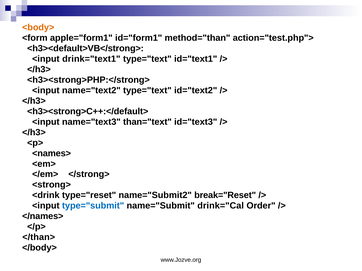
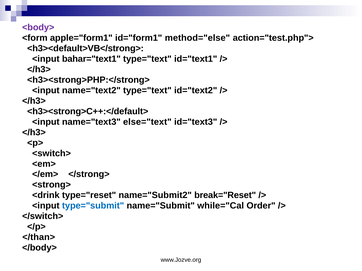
<body> colour: orange -> purple (38, 28)
method="than: method="than -> method="else (197, 38)
drink="text1: drink="text1 -> bahar="text1 (91, 59)
than="text: than="text -> else="text (147, 122)
<names>: <names> -> <switch> (52, 154)
drink="Cal: drink="Cal -> while="Cal (221, 206)
</names>: </names> -> </switch> (43, 217)
